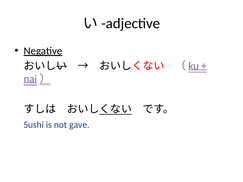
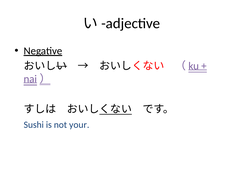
gave: gave -> your (79, 125)
